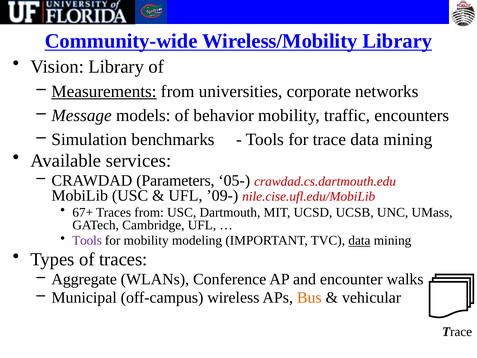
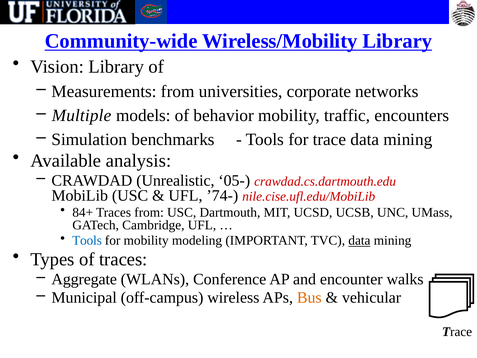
Measurements underline: present -> none (104, 91)
Message: Message -> Multiple (81, 115)
services: services -> analysis (139, 160)
Parameters: Parameters -> Unrealistic (175, 180)
’09-: ’09- -> ’74- (222, 196)
67+: 67+ -> 84+ (83, 212)
Tools colour: purple -> blue (87, 240)
